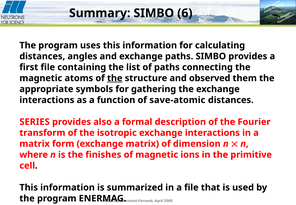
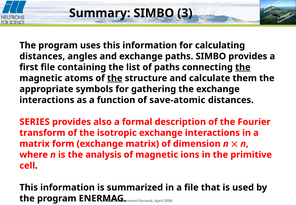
6: 6 -> 3 (185, 13)
the underline: none -> present (243, 67)
observed: observed -> calculate (210, 78)
finishes: finishes -> analysis (103, 155)
